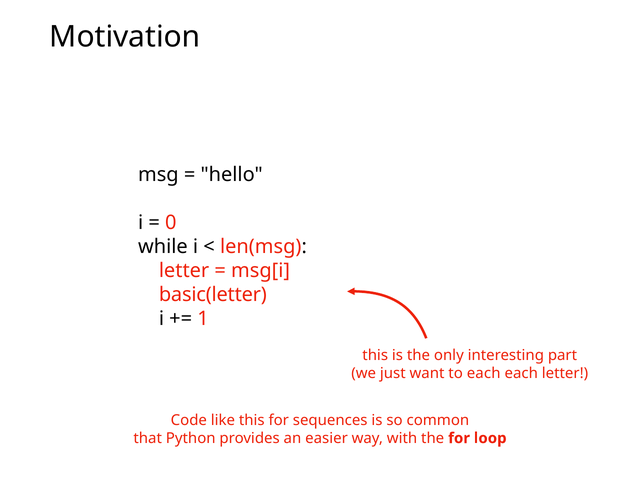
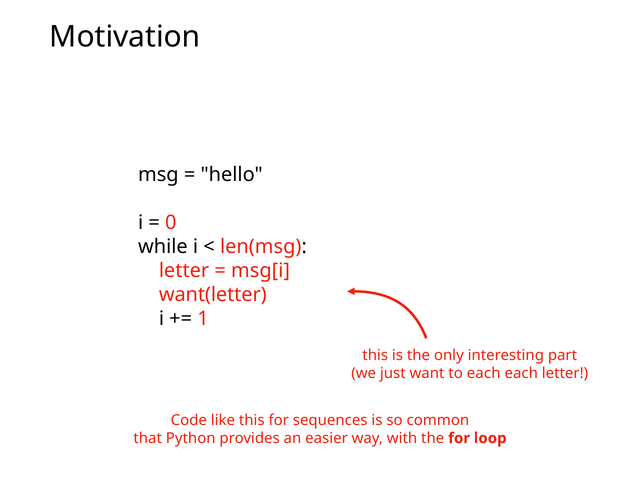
basic(letter: basic(letter -> want(letter (213, 295)
